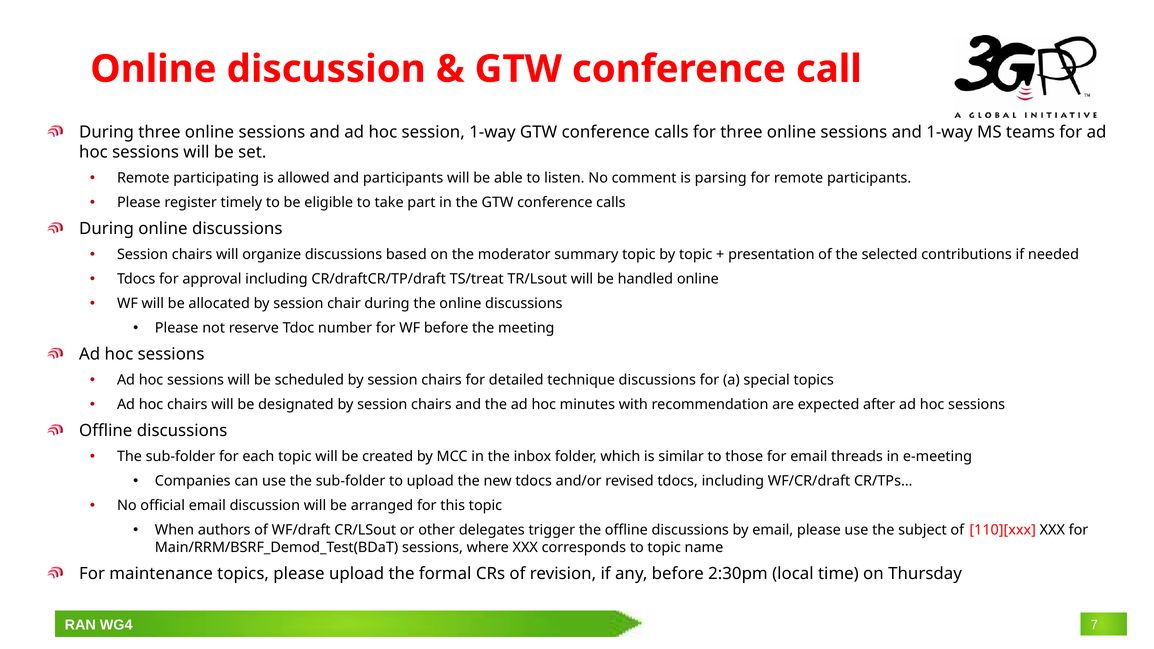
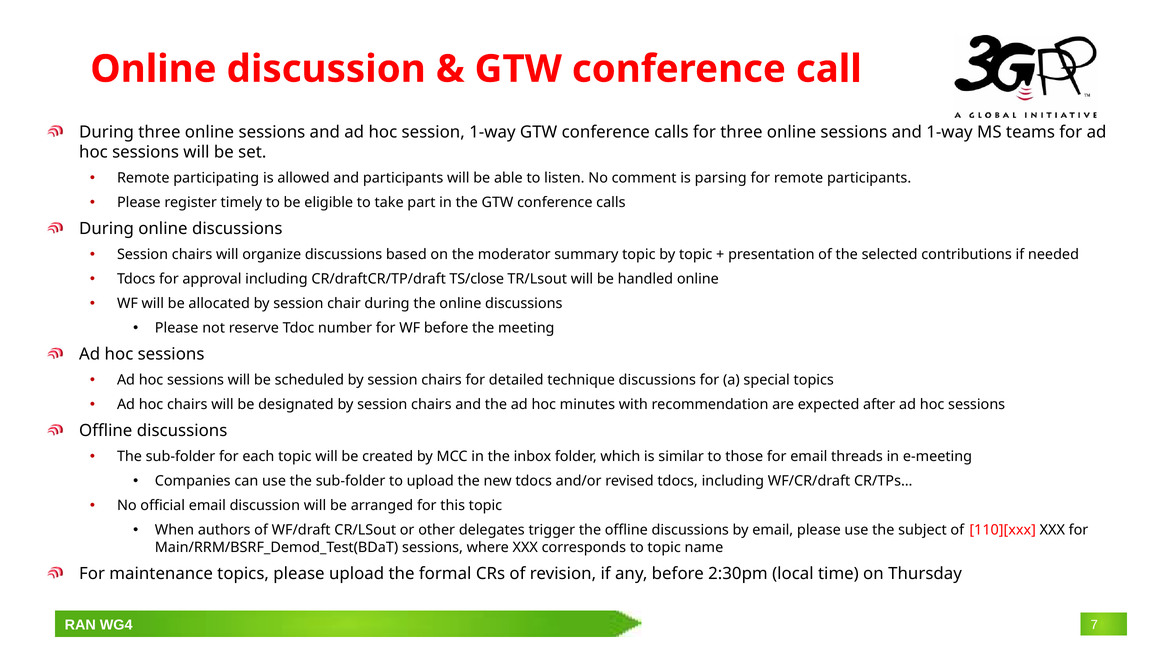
TS/treat: TS/treat -> TS/close (477, 279)
